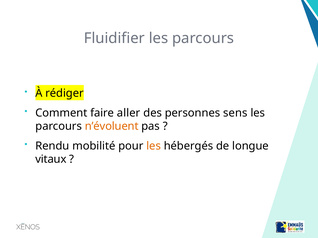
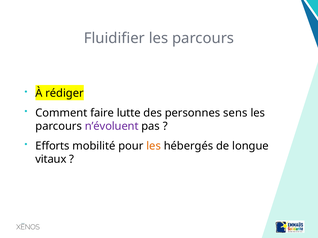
aller: aller -> lutte (129, 113)
n’évoluent colour: orange -> purple (112, 127)
Rendu: Rendu -> Efforts (52, 146)
